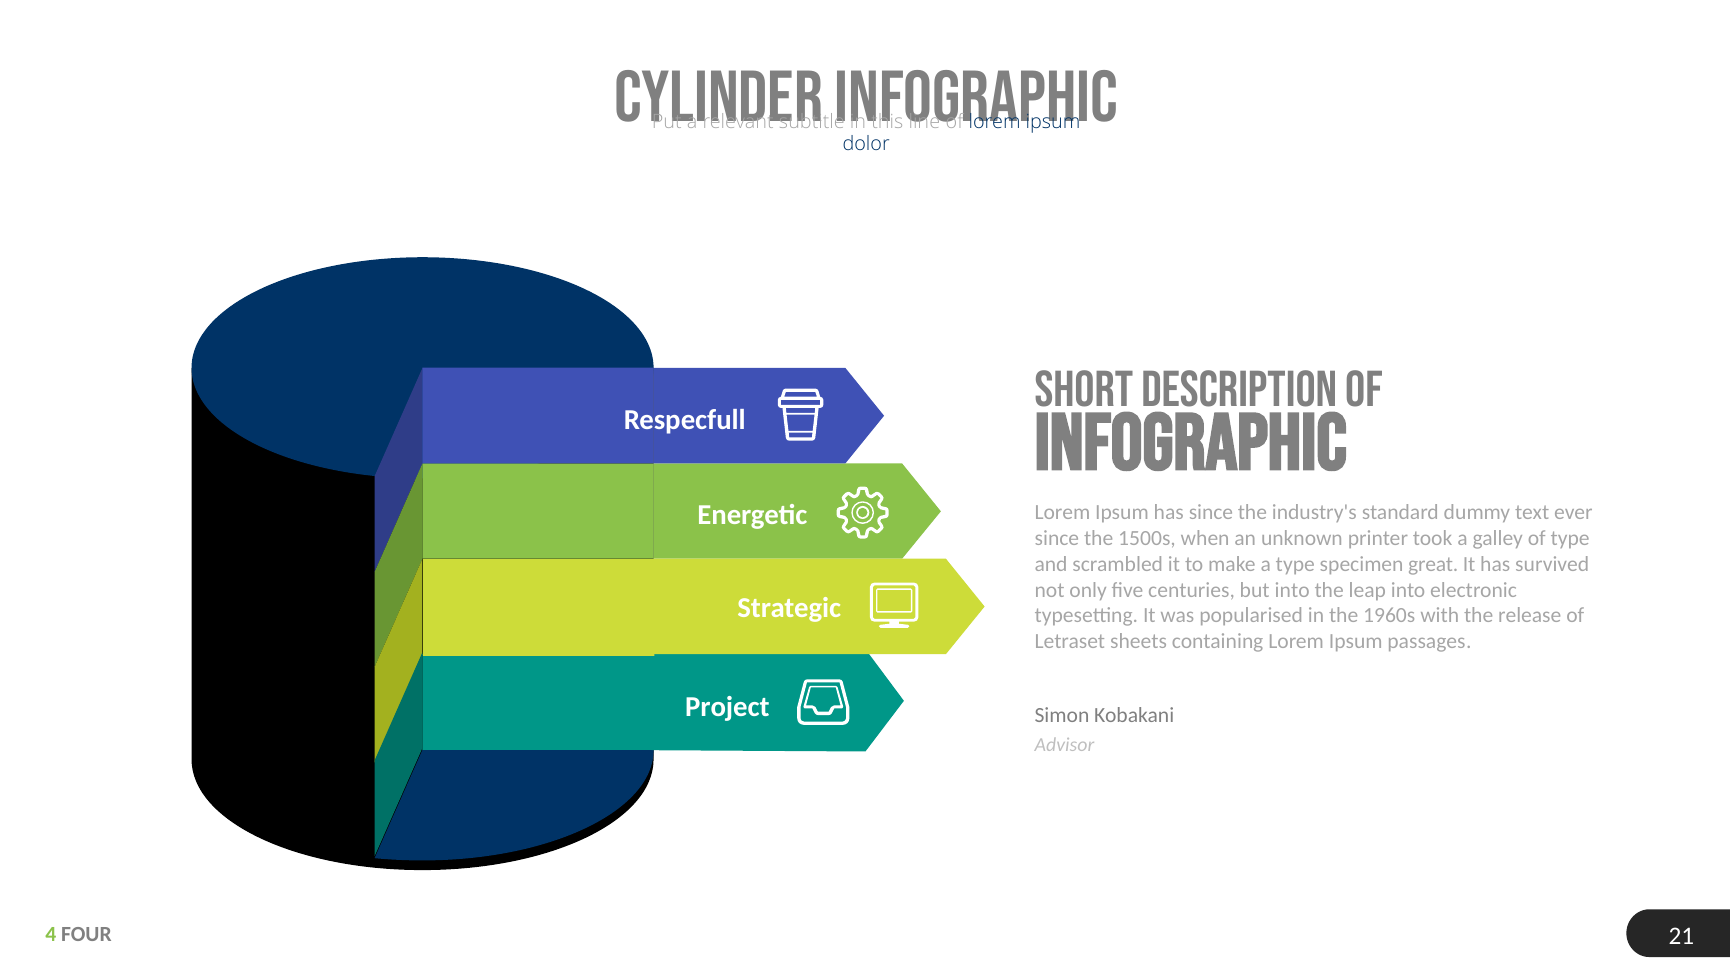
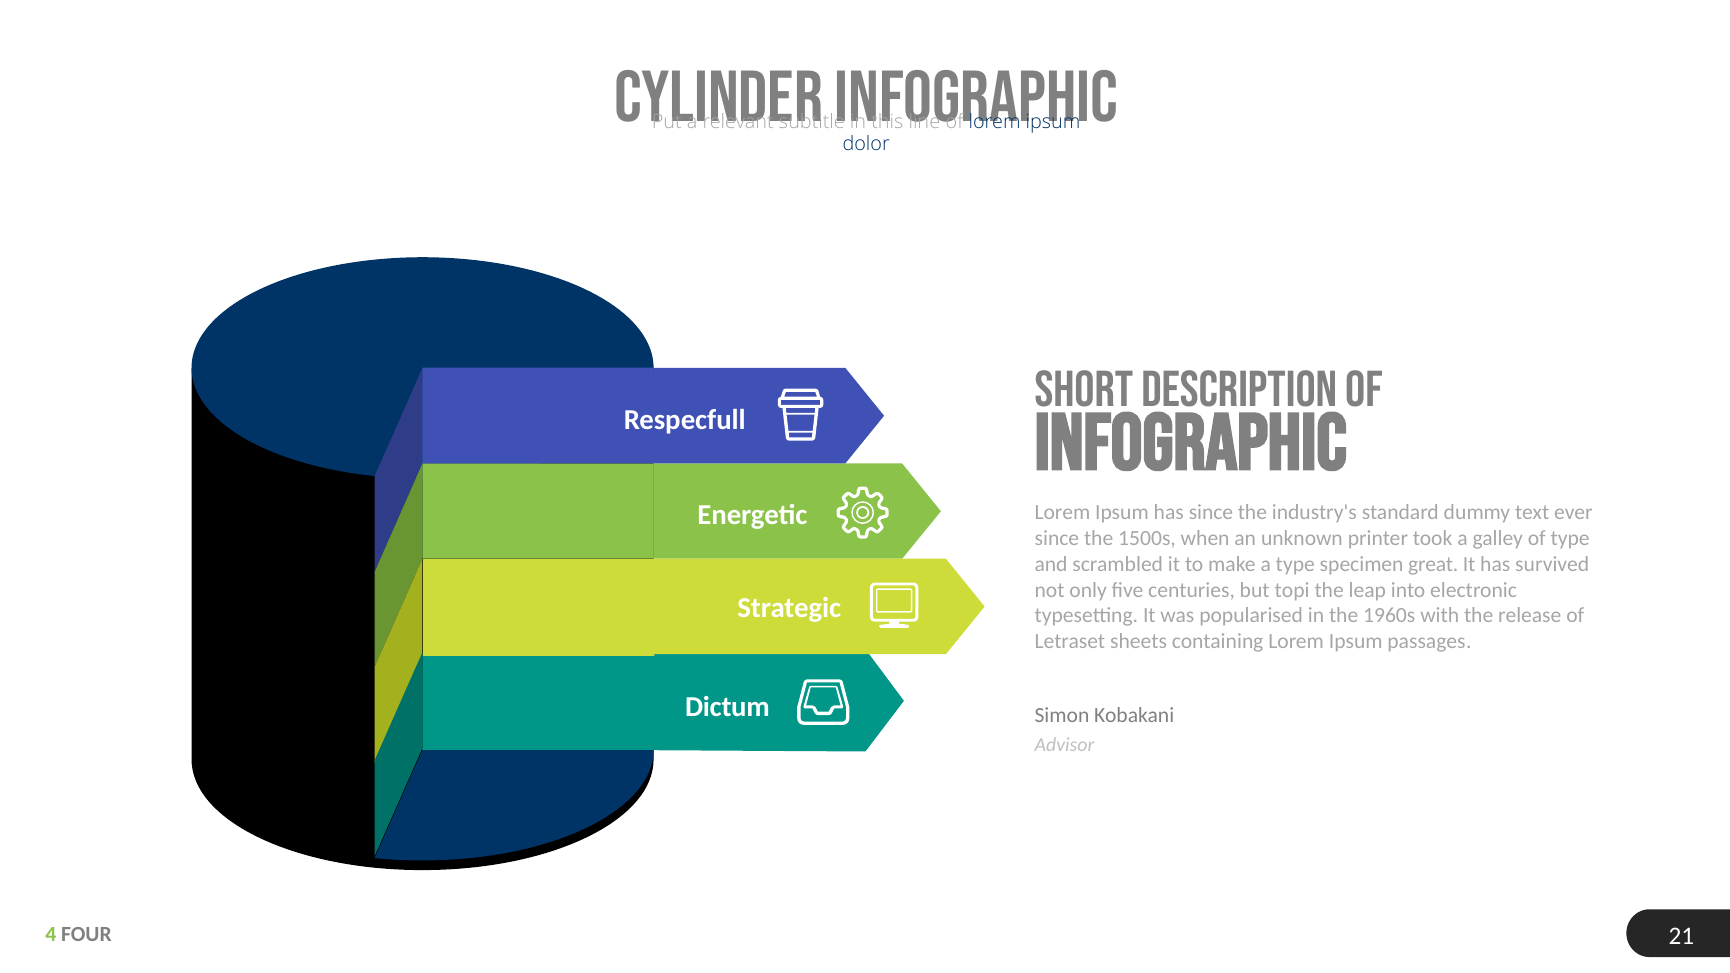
but into: into -> topi (1292, 590)
Project: Project -> Dictum (727, 707)
